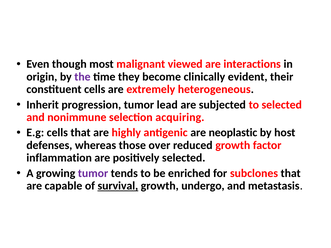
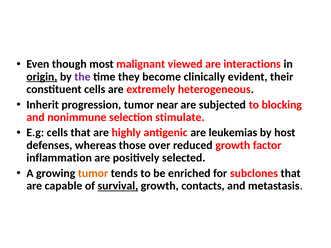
origin underline: none -> present (42, 77)
lead: lead -> near (167, 105)
to selected: selected -> blocking (282, 105)
acquiring: acquiring -> stimulate (180, 117)
neoplastic: neoplastic -> leukemias (233, 133)
tumor colour: purple -> orange (93, 173)
undergo: undergo -> contacts (203, 186)
